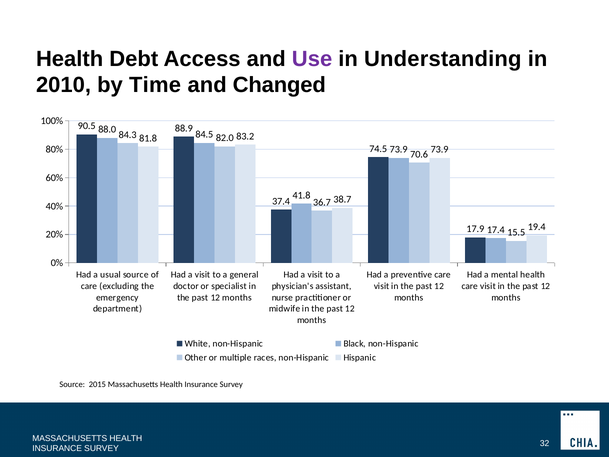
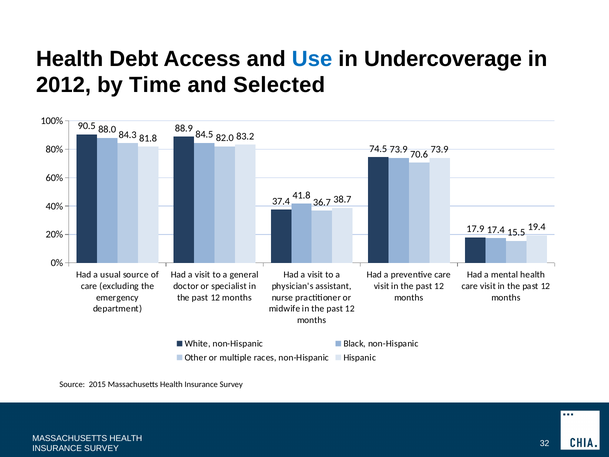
Use colour: purple -> blue (312, 59)
Understanding: Understanding -> Undercoverage (443, 59)
2010: 2010 -> 2012 (63, 85)
Changed: Changed -> Selected (279, 85)
